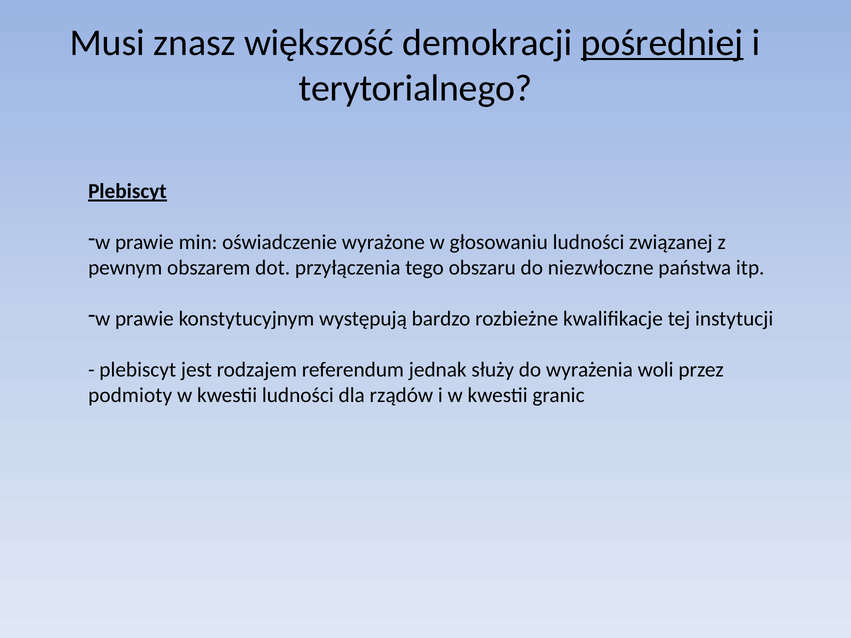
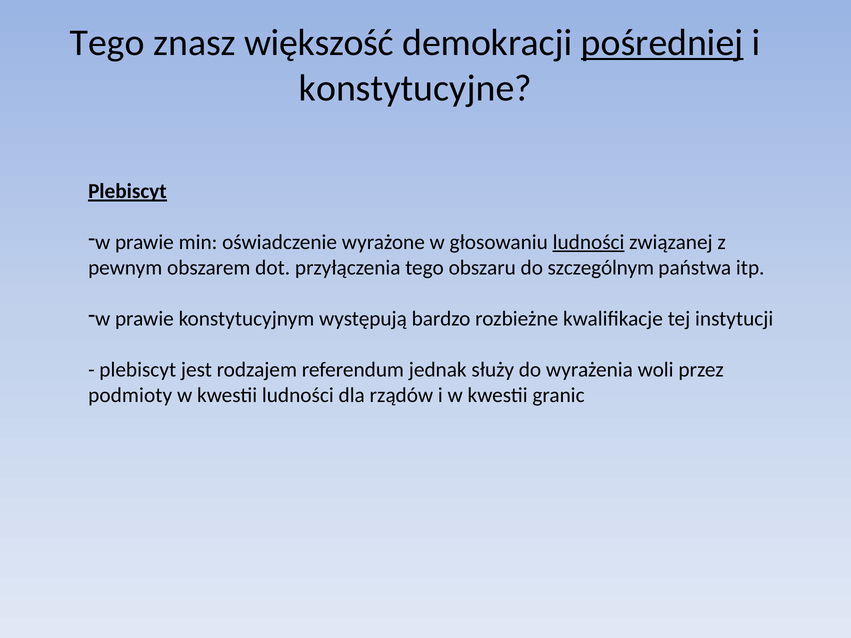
Musi: Musi -> Tego (107, 43)
terytorialnego: terytorialnego -> konstytucyjne (415, 88)
ludności underline: none -> present (589, 242)
niezwłoczne: niezwłoczne -> szczególnym (601, 268)
